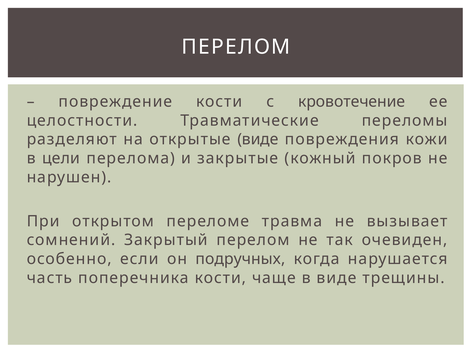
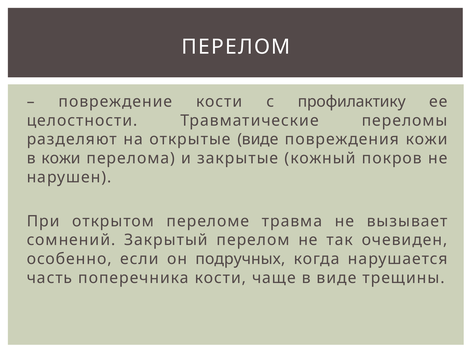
кровотечение: кровотечение -> профилактику (352, 102)
в цели: цели -> кожи (61, 158)
